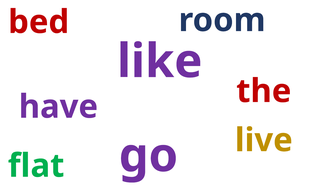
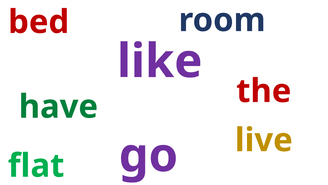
have colour: purple -> green (58, 107)
